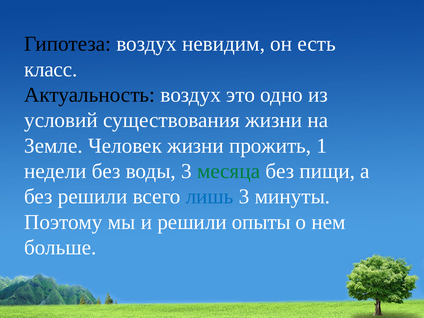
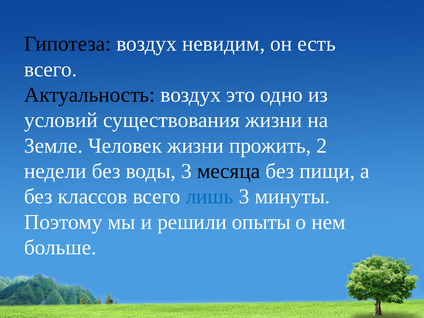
класс: класс -> всего (51, 69)
1: 1 -> 2 (322, 146)
месяца colour: green -> black (229, 171)
без решили: решили -> классов (93, 197)
